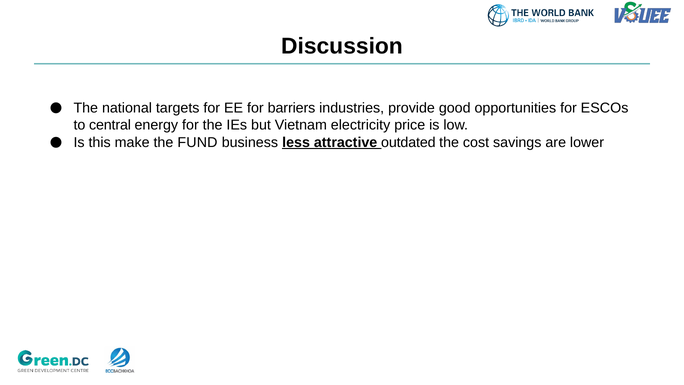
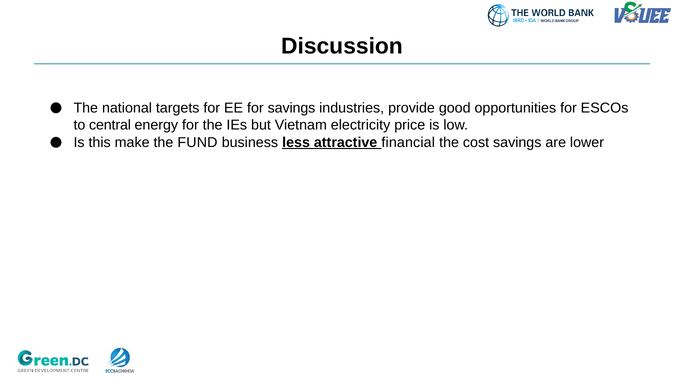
for barriers: barriers -> savings (292, 108)
outdated: outdated -> financial (408, 142)
